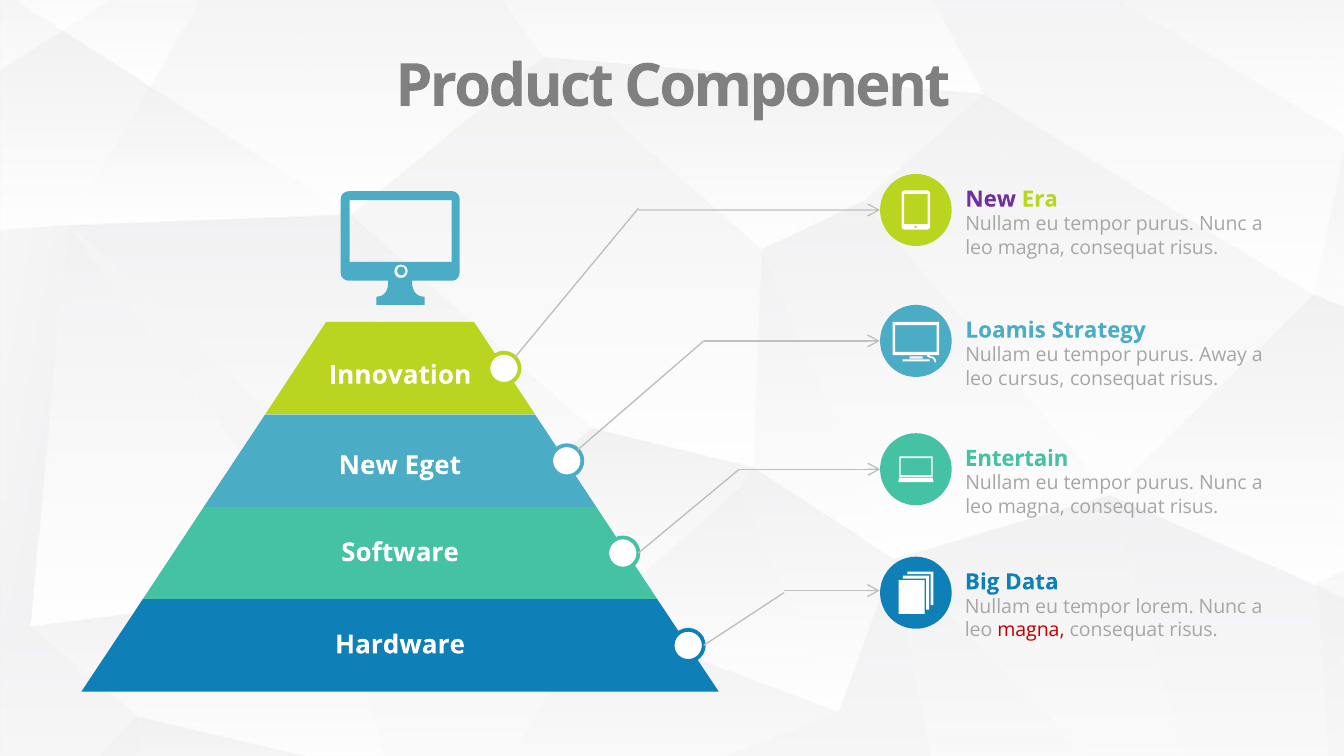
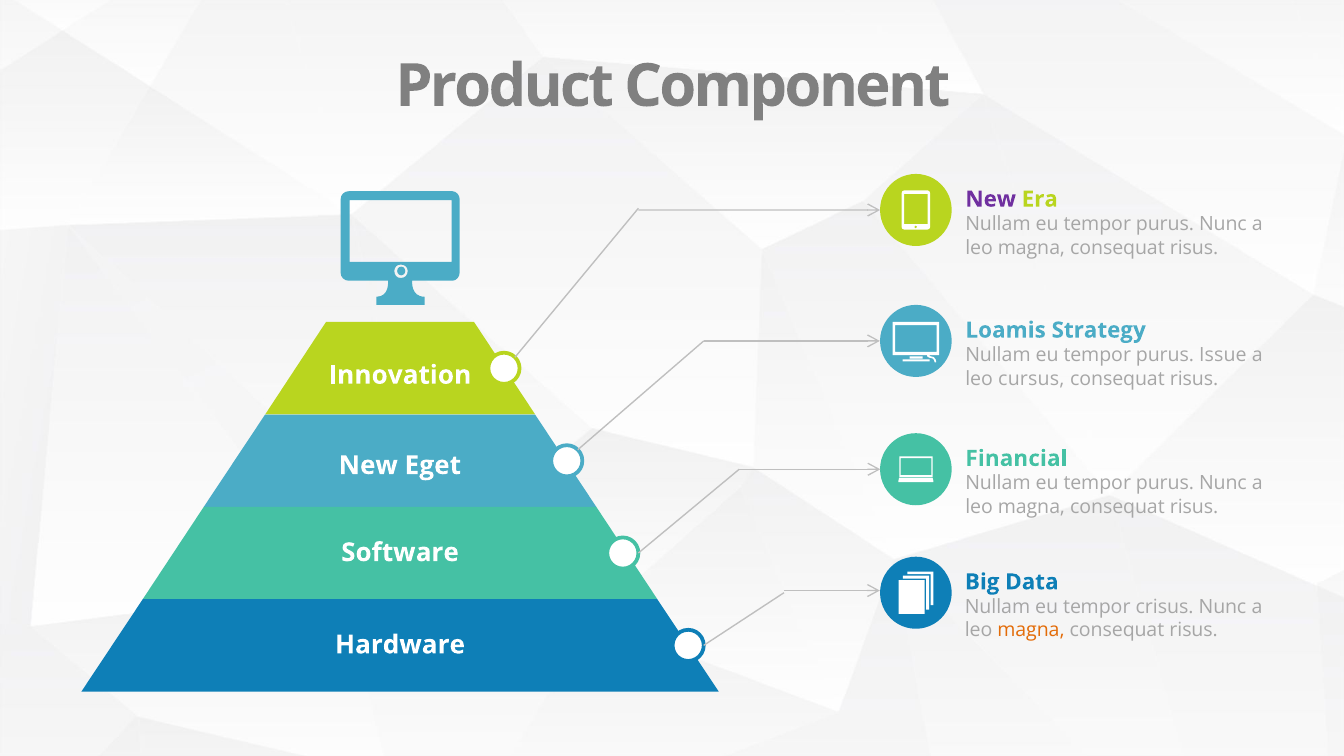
Away: Away -> Issue (1223, 355)
Entertain: Entertain -> Financial (1016, 459)
lorem: lorem -> crisus (1165, 607)
magna colour: red -> orange (1031, 630)
